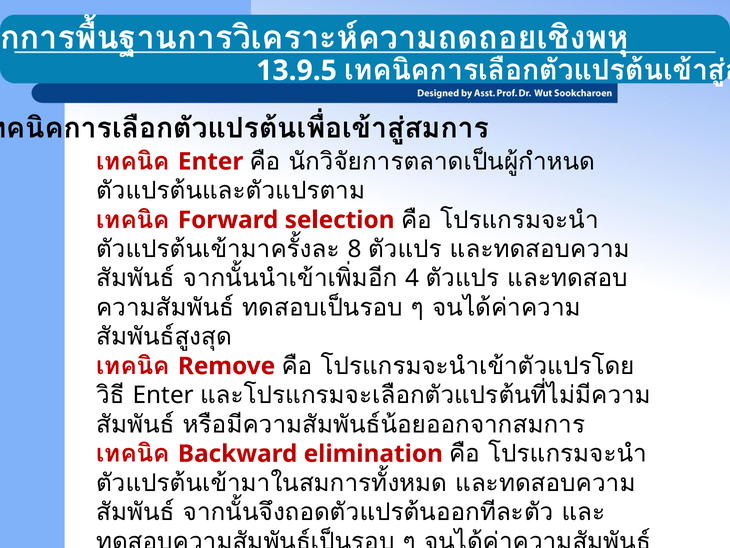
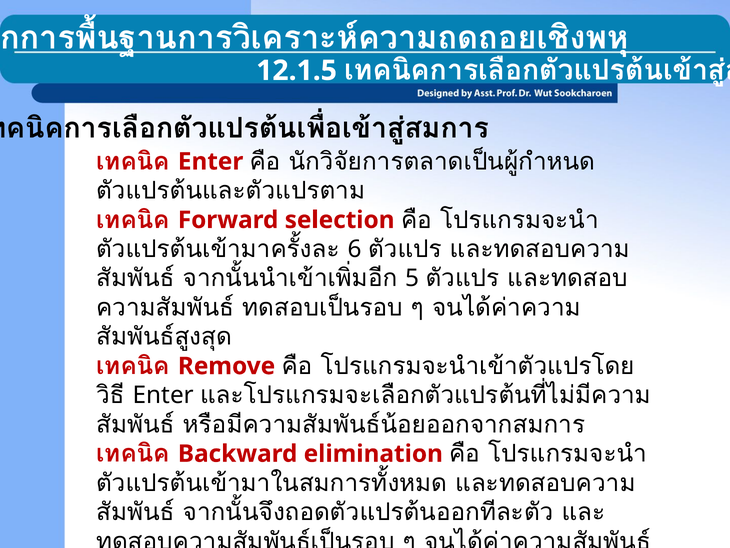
13.9.5: 13.9.5 -> 12.1.5 (297, 70)
8: 8 -> 6 (355, 249)
4: 4 -> 5 (412, 278)
